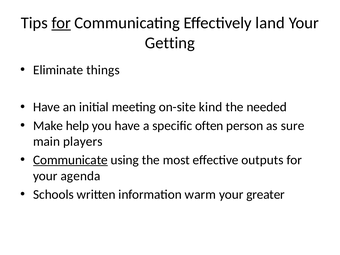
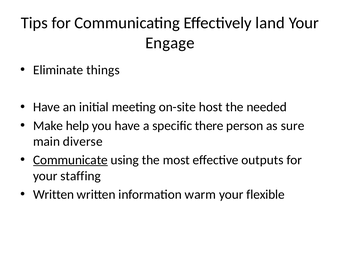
for underline: present -> none (61, 23)
Getting: Getting -> Engage (170, 43)
kind: kind -> host (211, 107)
often: often -> there (209, 126)
players: players -> diverse (83, 142)
agenda: agenda -> staffing (81, 176)
Schools: Schools -> Written (54, 194)
greater: greater -> flexible (266, 194)
